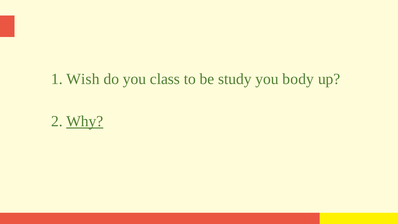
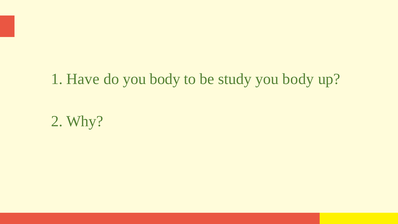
Wish: Wish -> Have (83, 79)
do you class: class -> body (165, 79)
Why underline: present -> none (85, 121)
